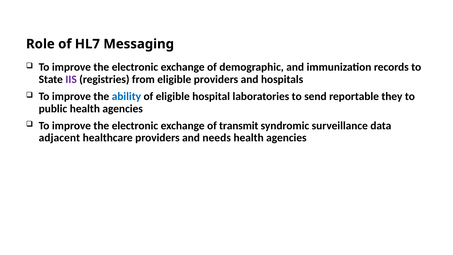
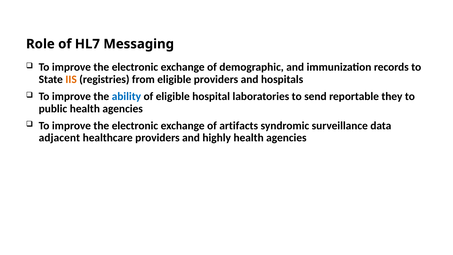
IIS colour: purple -> orange (71, 79)
transmit: transmit -> artifacts (239, 126)
needs: needs -> highly (217, 138)
